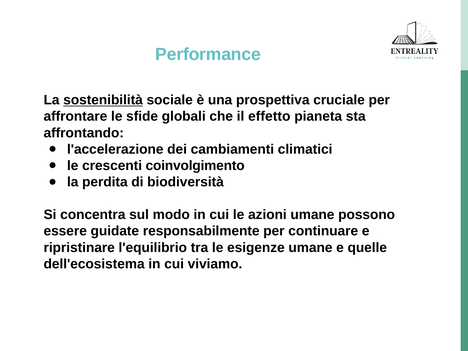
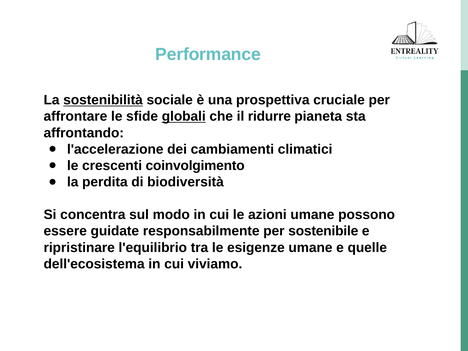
globali underline: none -> present (184, 116)
effetto: effetto -> ridurre (269, 116)
continuare: continuare -> sostenibile (323, 231)
